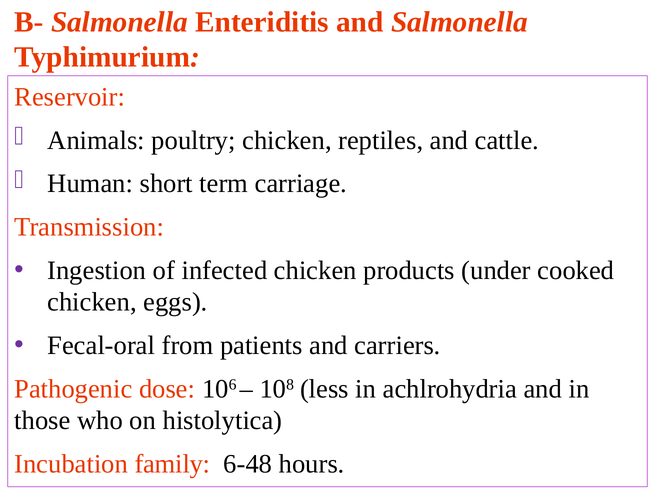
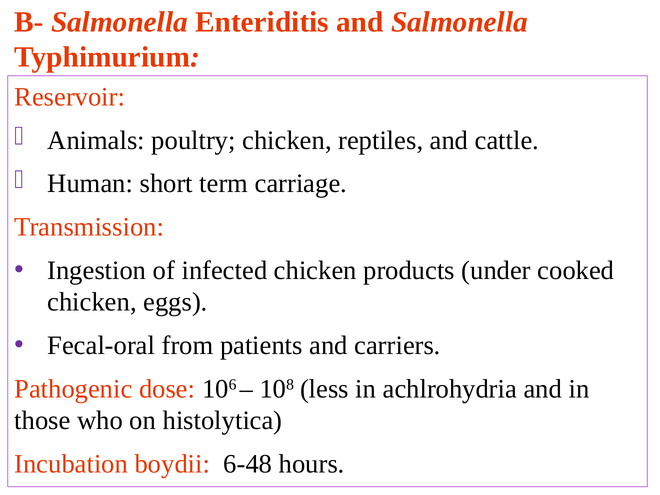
family: family -> boydii (172, 464)
